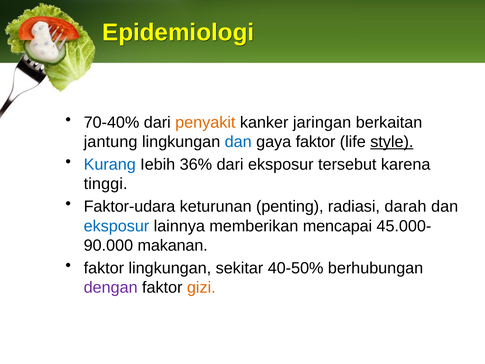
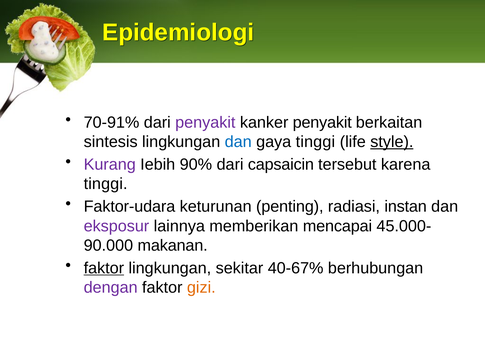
70-40%: 70-40% -> 70-91% (112, 122)
penyakit colour: orange -> purple (205, 122)
kanker jaringan: jaringan -> penyakit (322, 122)
jantung: jantung -> sintesis (111, 142)
gaya faktor: faktor -> tinggi (315, 142)
Kurang colour: blue -> purple (110, 164)
36%: 36% -> 90% (196, 164)
dari eksposur: eksposur -> capsaicin (281, 164)
darah: darah -> instan (406, 206)
eksposur colour: blue -> purple (116, 226)
faktor underline: none -> present (104, 268)
40-50%: 40-50% -> 40-67% (296, 268)
